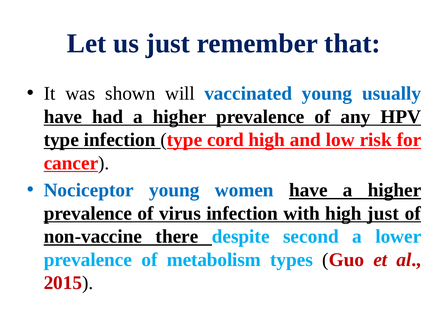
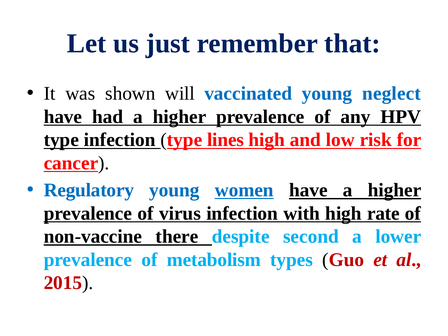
usually: usually -> neglect (392, 94)
cord: cord -> lines (226, 140)
Nociceptor: Nociceptor -> Regulatory (89, 190)
women underline: none -> present (244, 190)
high just: just -> rate (383, 213)
